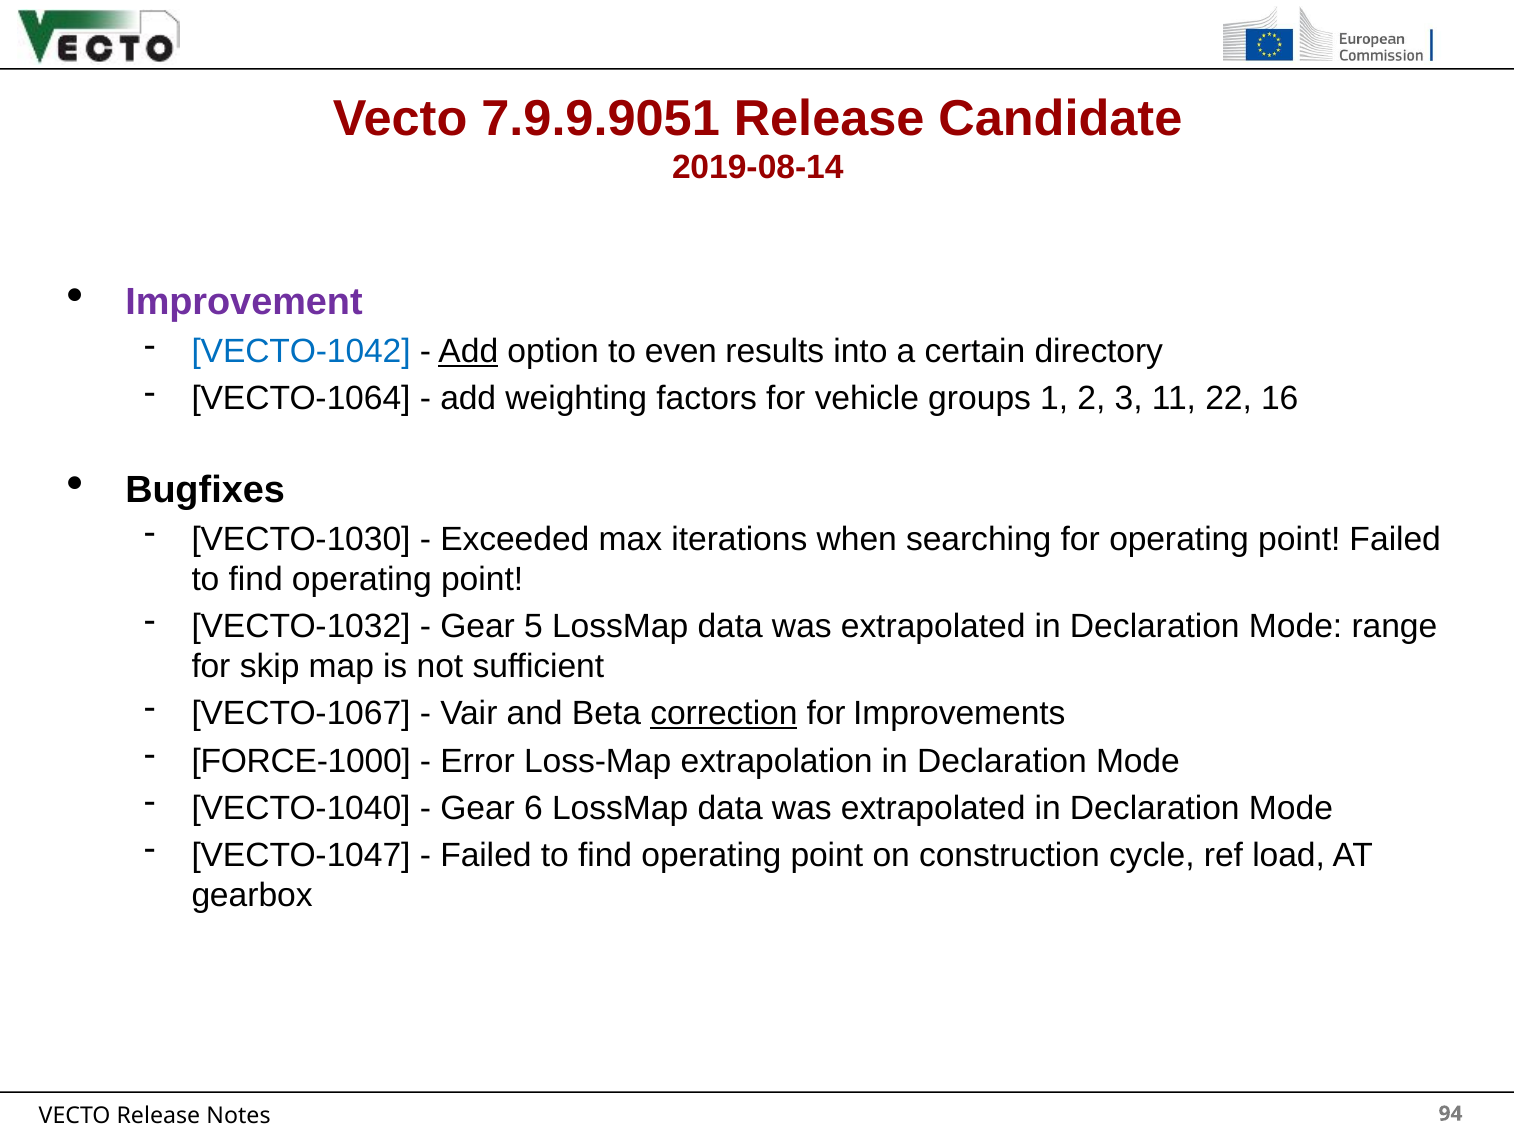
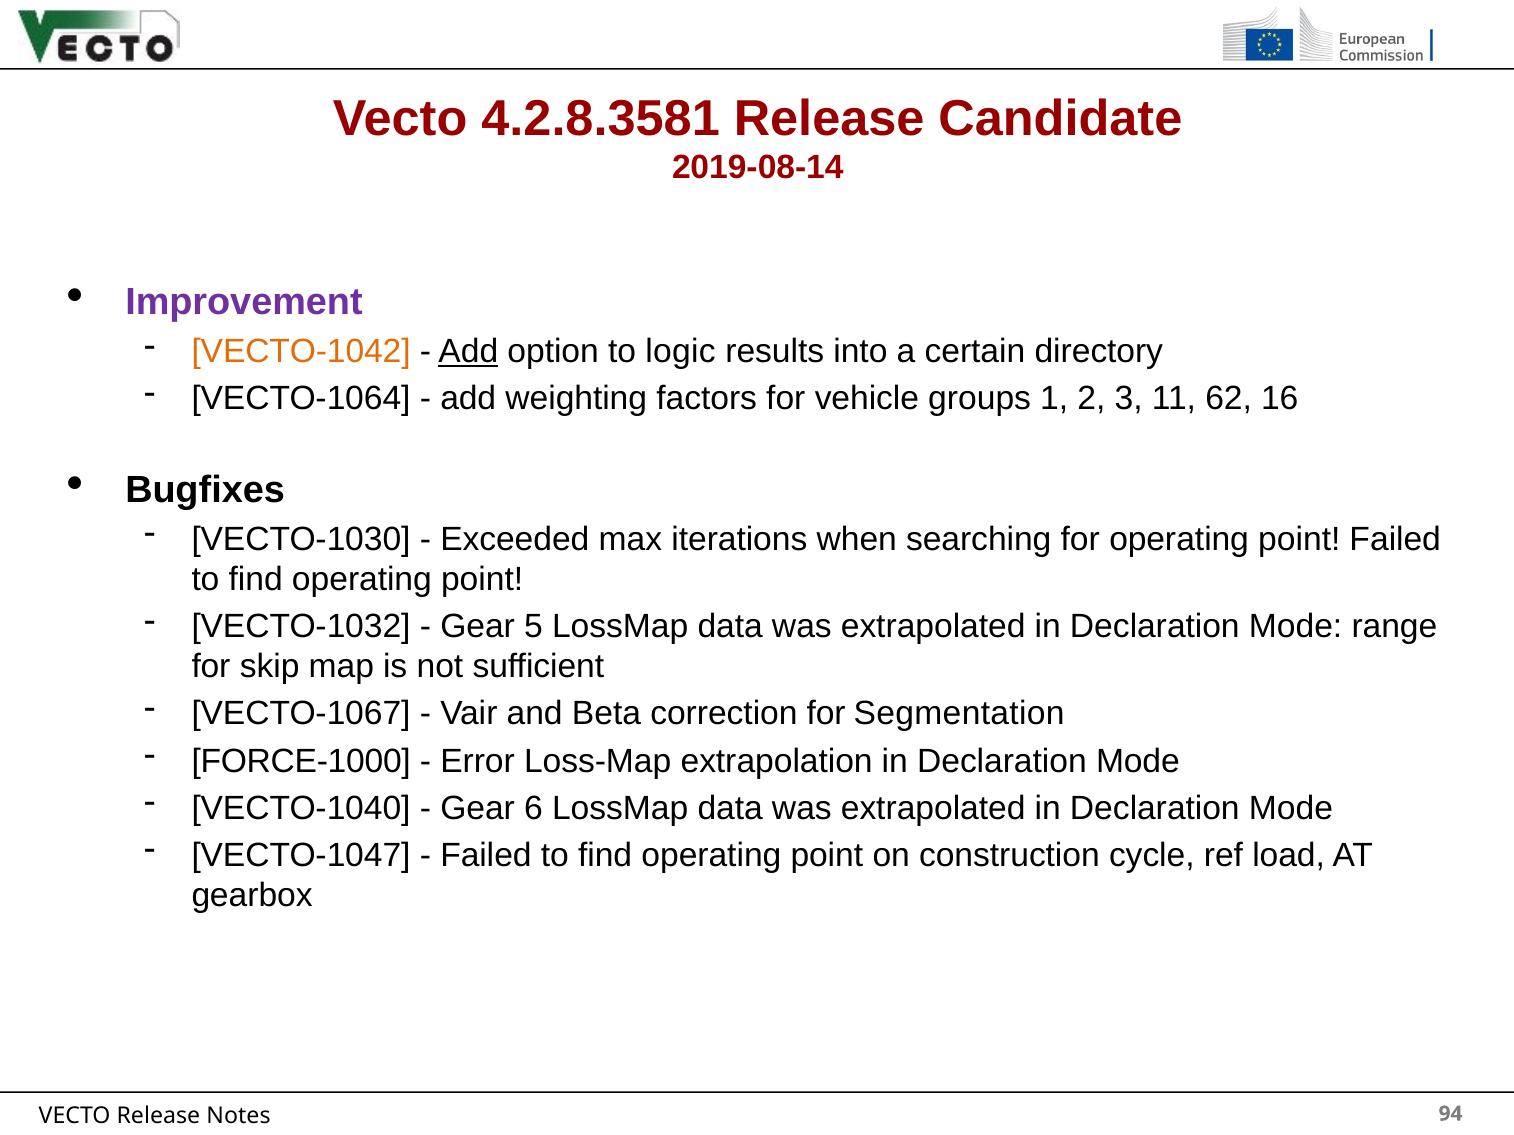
7.9.9.9051: 7.9.9.9051 -> 4.2.8.3581 (601, 119)
VECTO-1042 colour: blue -> orange (301, 352)
even: even -> logic (681, 352)
22: 22 -> 62 (1229, 399)
correction underline: present -> none (724, 714)
Improvements: Improvements -> Segmentation (959, 714)
